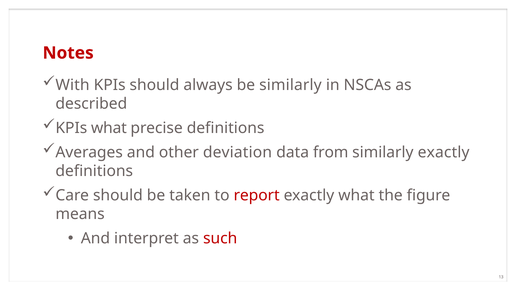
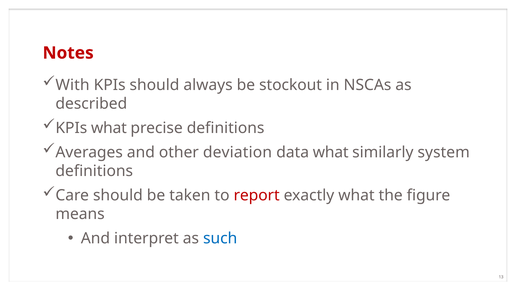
be similarly: similarly -> stockout (291, 85)
data from: from -> what (331, 152)
similarly exactly: exactly -> system (444, 152)
such colour: red -> blue (220, 239)
